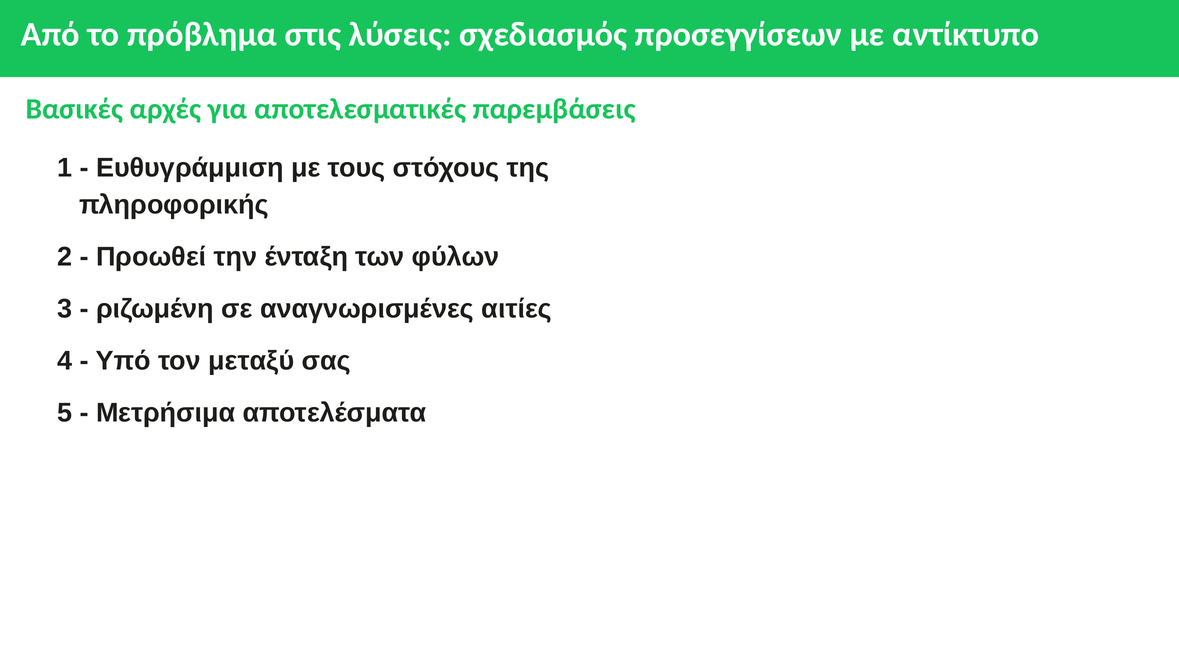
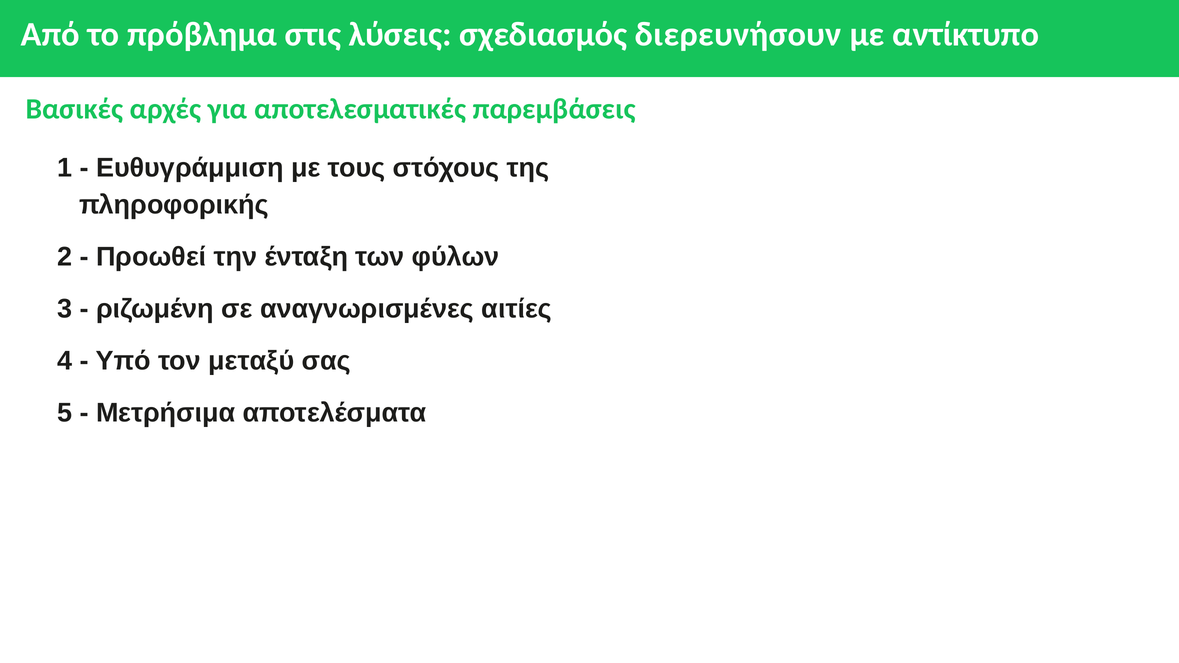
προσεγγίσεων: προσεγγίσεων -> διερευνήσουν (738, 34)
